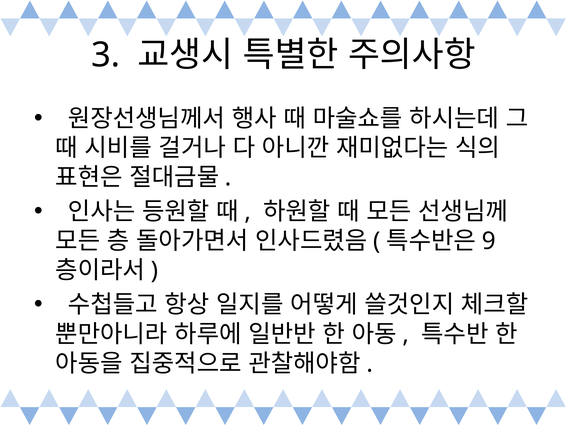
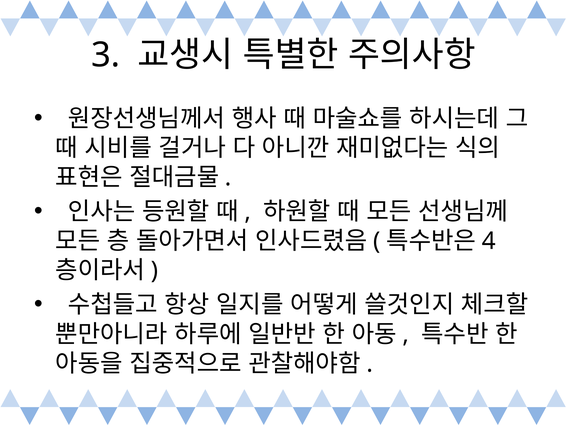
9: 9 -> 4 (489, 241)
